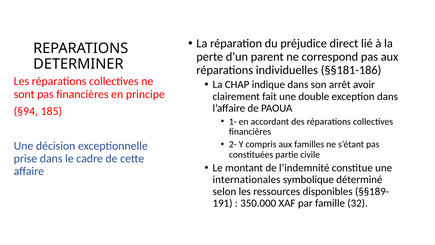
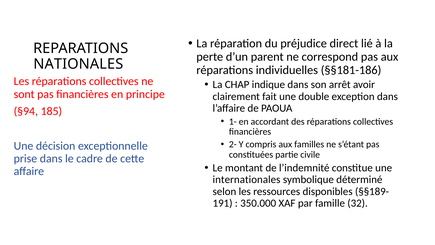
DETERMINER: DETERMINER -> NATIONALES (78, 64)
